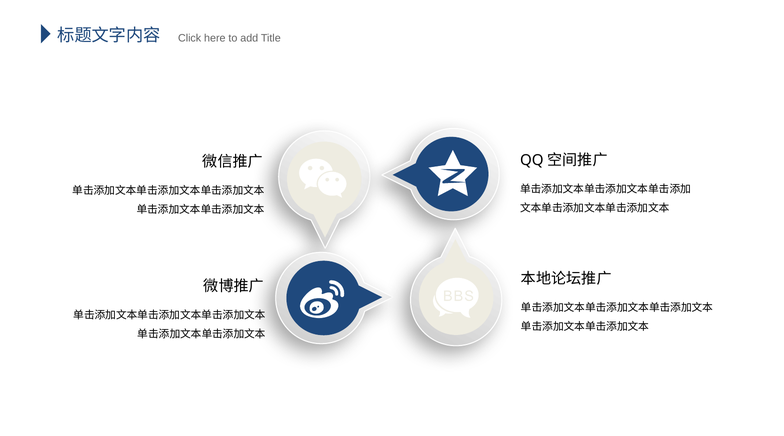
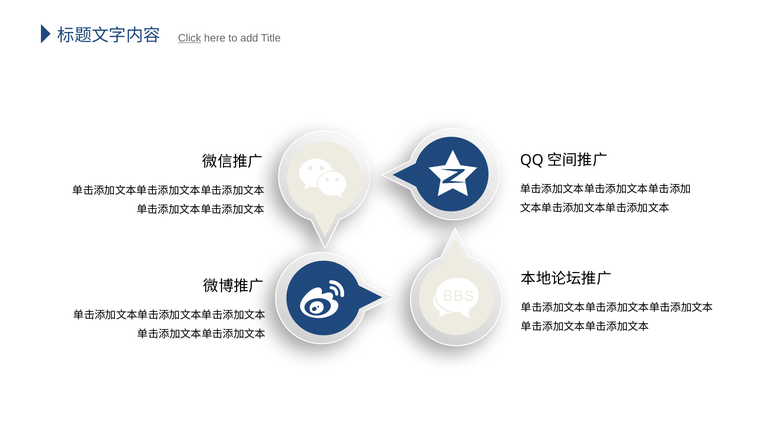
Click underline: none -> present (190, 38)
